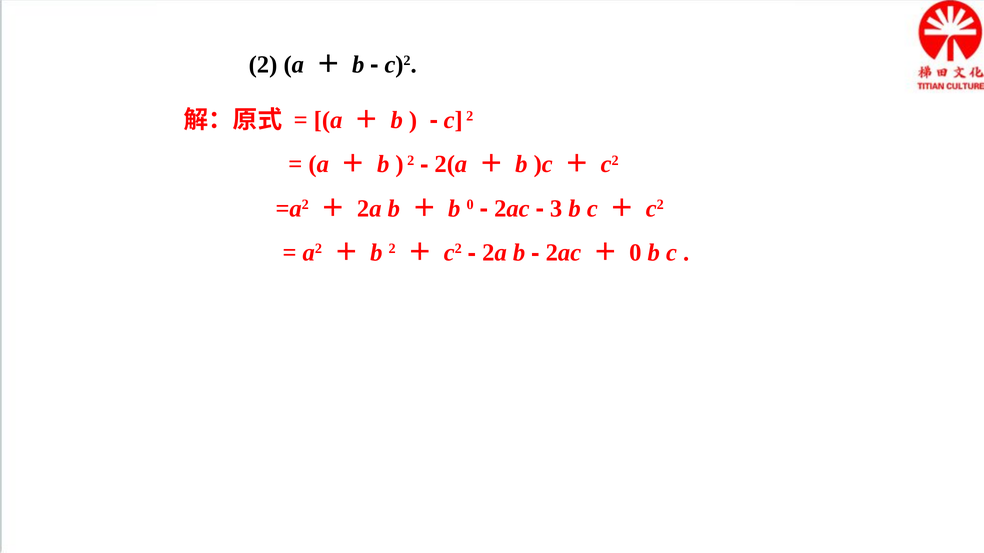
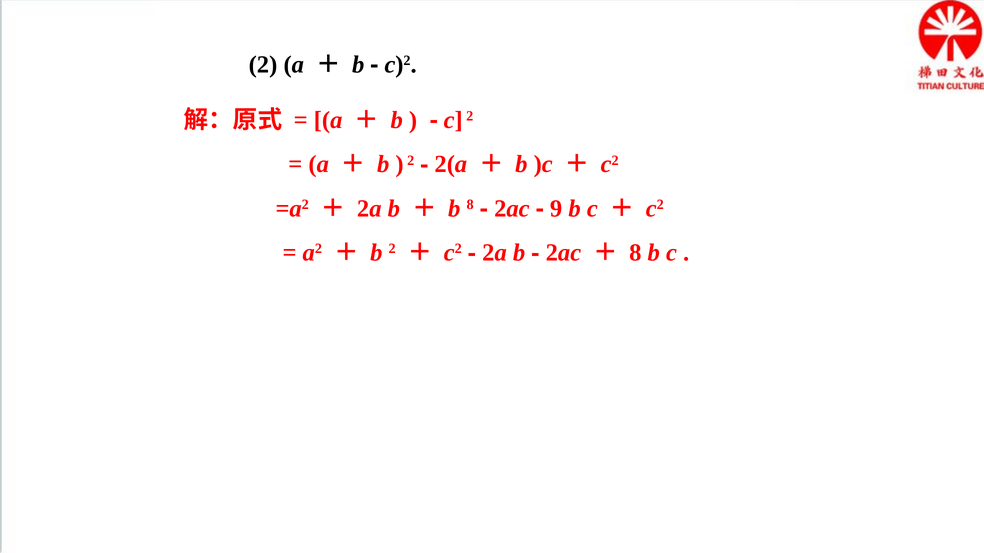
b 0: 0 -> 8 (470, 205)
3: 3 -> 9 (556, 209)
0: 0 -> 8 (635, 253)
